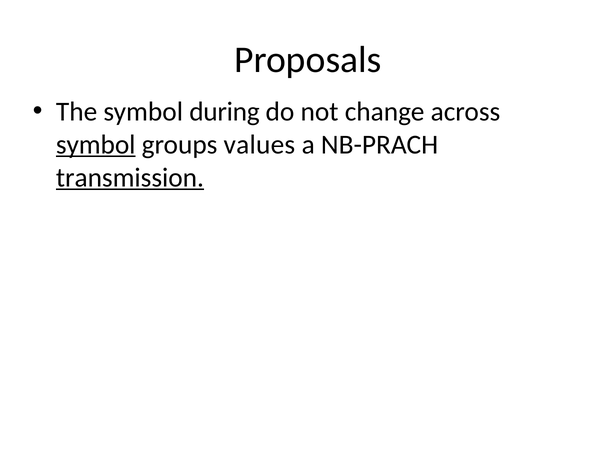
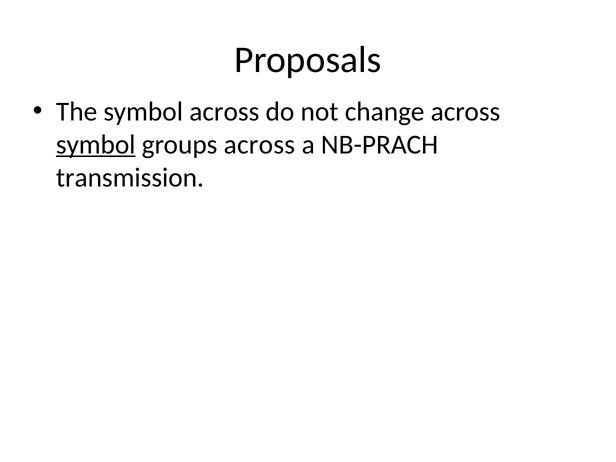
symbol during: during -> across (224, 112)
groups values: values -> across (259, 145)
transmission underline: present -> none (130, 178)
